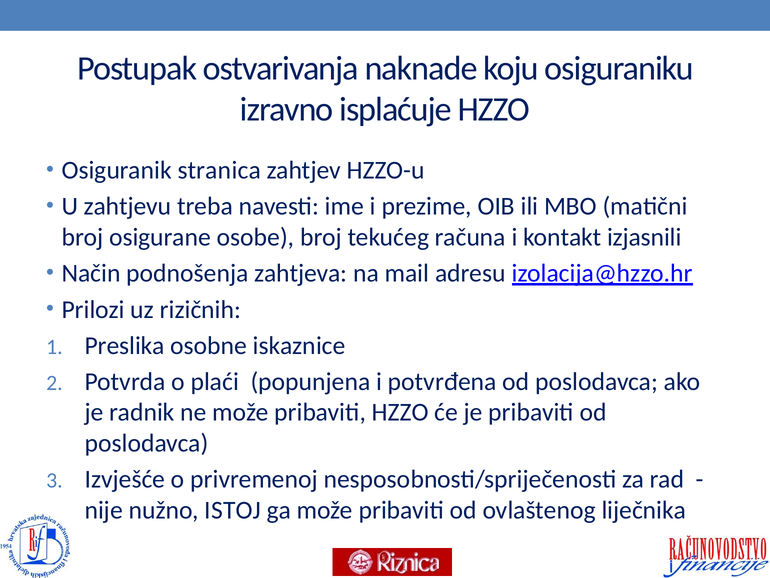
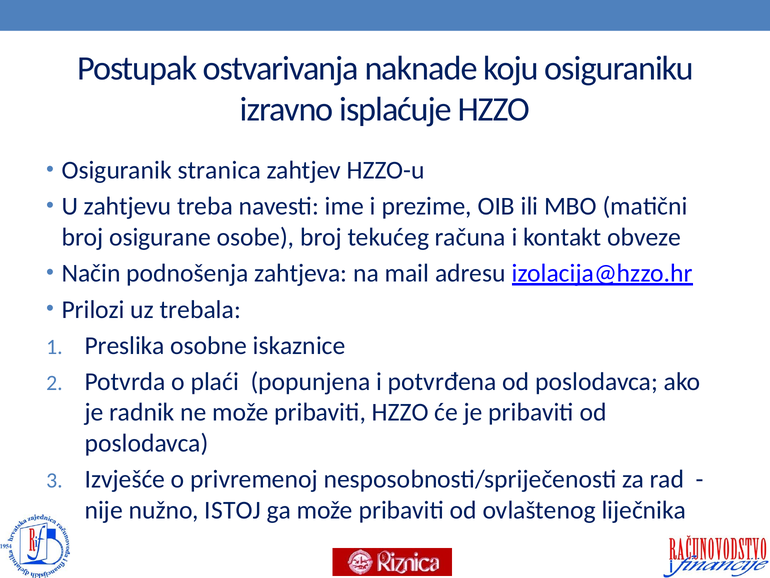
izjasnili: izjasnili -> obveze (644, 237)
rizičnih: rizičnih -> trebala (200, 309)
